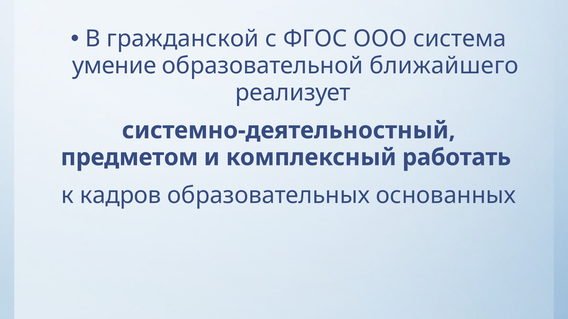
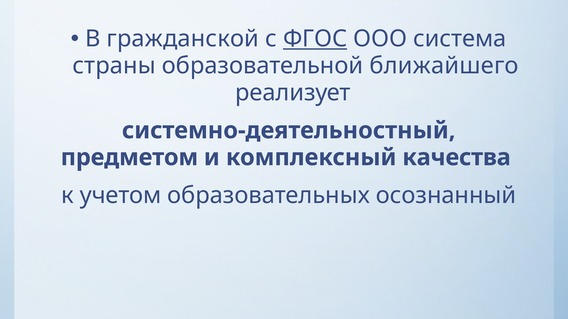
ФГОС underline: none -> present (315, 39)
умение: умение -> страны (114, 66)
работать: работать -> качества (457, 158)
кадров: кадров -> учетом (121, 196)
основанных: основанных -> осознанный (446, 196)
